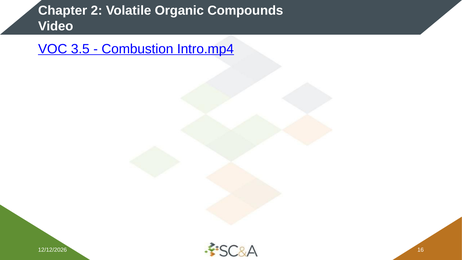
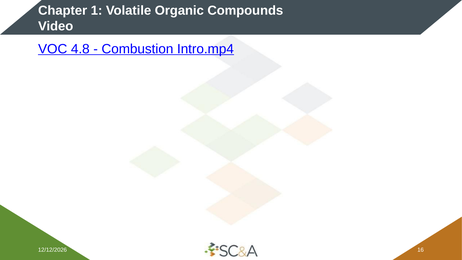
2: 2 -> 1 (97, 10)
3.5: 3.5 -> 4.8 (80, 49)
